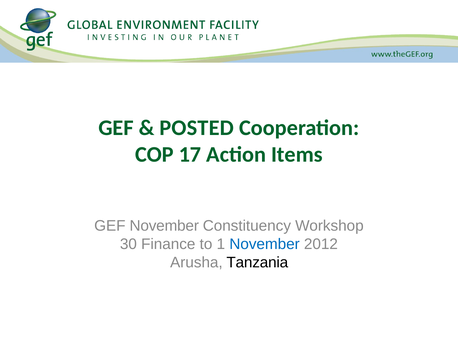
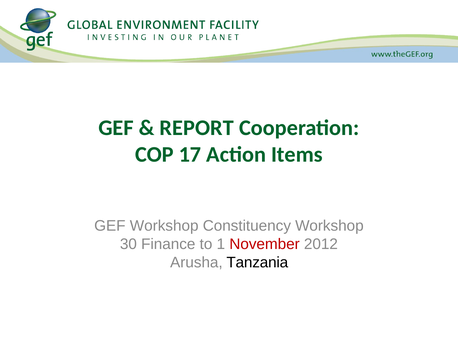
POSTED: POSTED -> REPORT (197, 128)
GEF November: November -> Workshop (164, 226)
November colour: blue -> red (265, 245)
